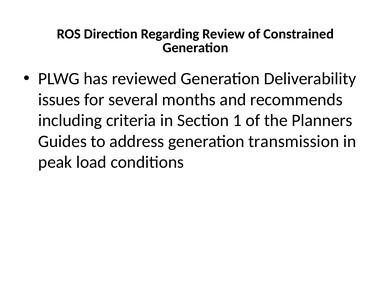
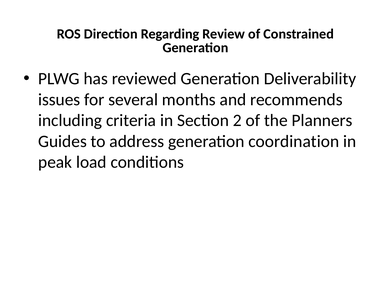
1: 1 -> 2 (237, 121)
transmission: transmission -> coordination (294, 141)
